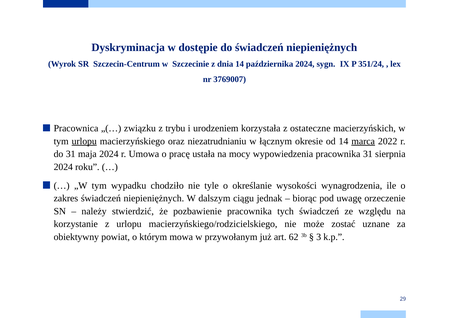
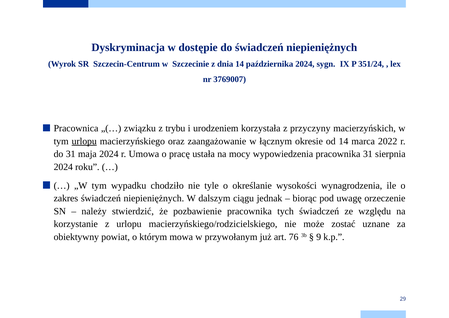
ostateczne: ostateczne -> przyczyny (310, 128)
niezatrudnianiu: niezatrudnianiu -> zaangażowanie (217, 141)
marca underline: present -> none (363, 141)
62: 62 -> 76 (294, 237)
3: 3 -> 9 (319, 237)
